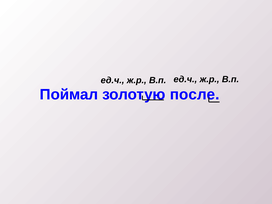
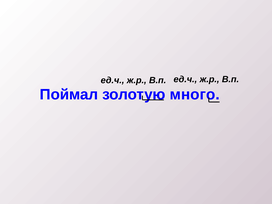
после: после -> много (195, 95)
